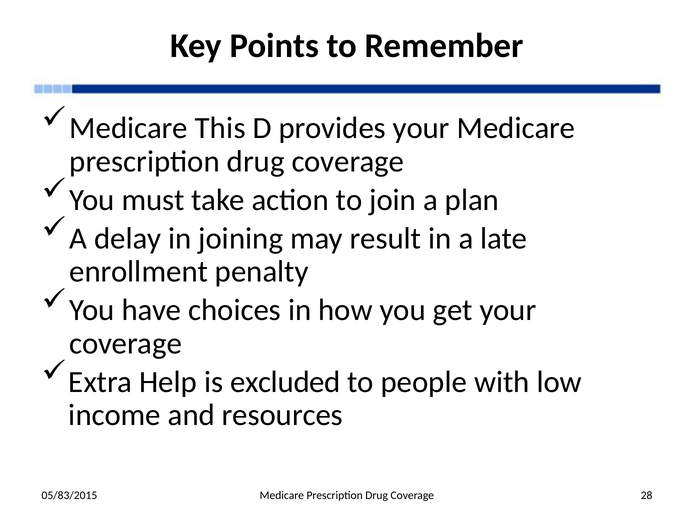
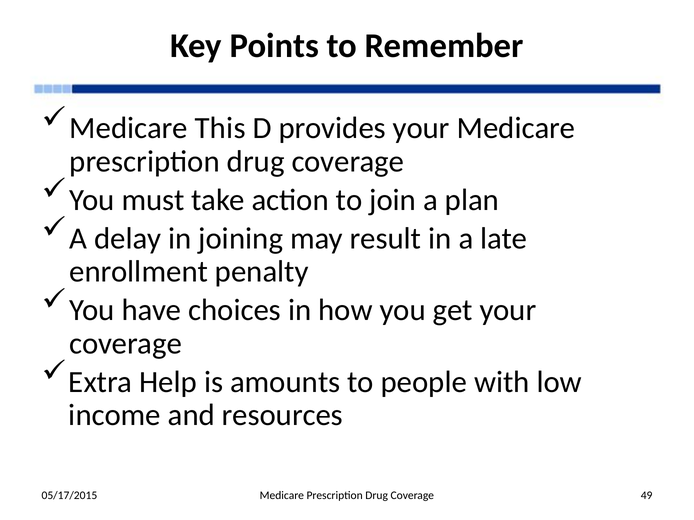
excluded: excluded -> amounts (285, 382)
05/83/2015: 05/83/2015 -> 05/17/2015 (69, 496)
28: 28 -> 49 (647, 496)
